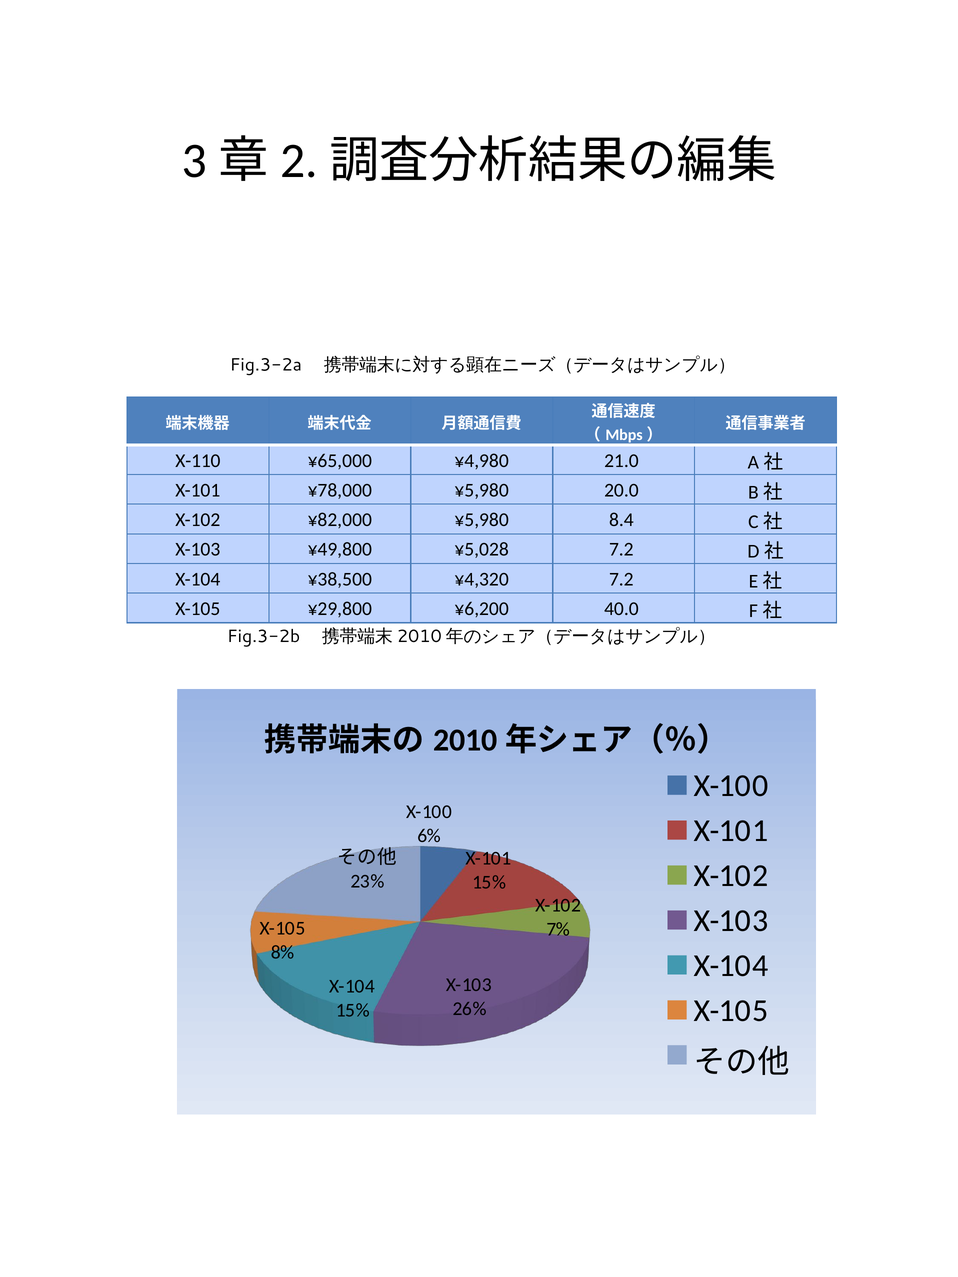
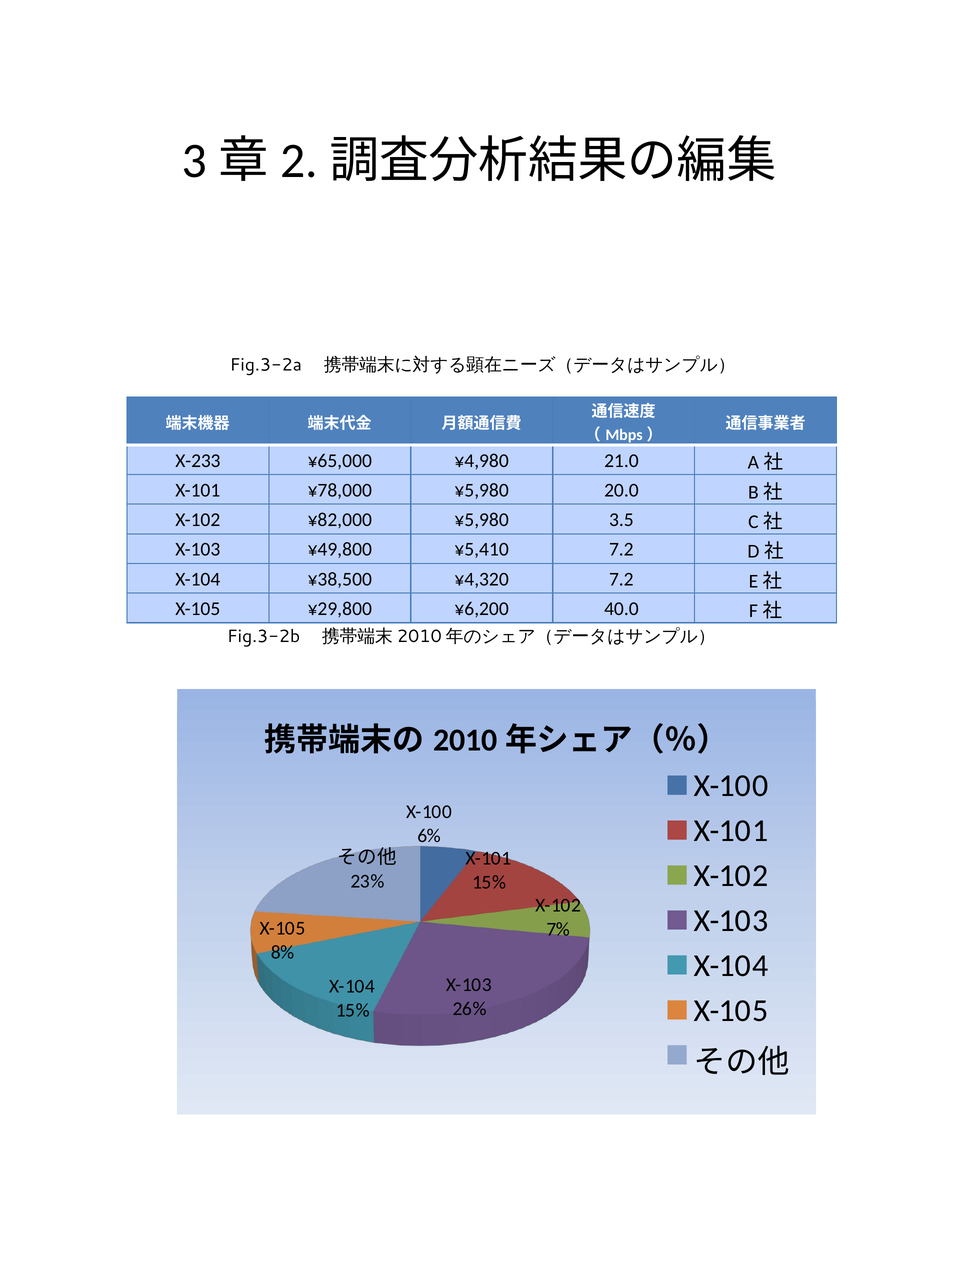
X-110: X-110 -> X-233 (198, 461)
8.4: 8.4 -> 3.5 (621, 520)
¥5,028: ¥5,028 -> ¥5,410 (482, 550)
